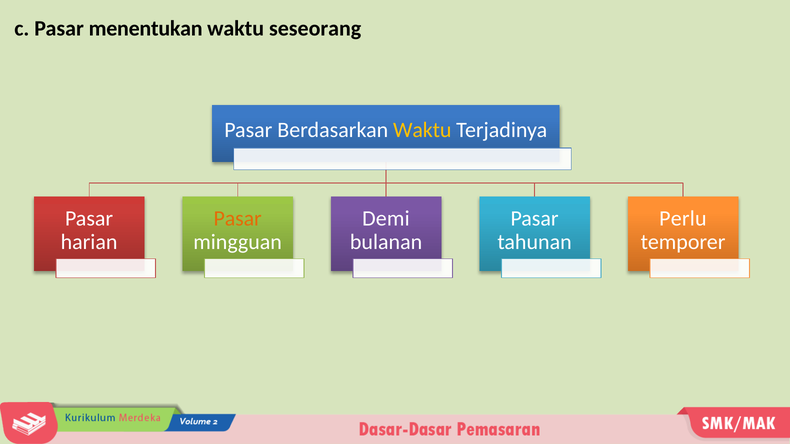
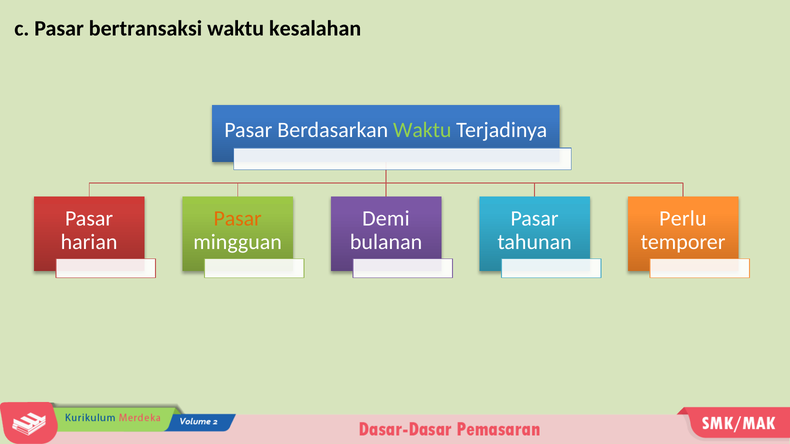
menentukan: menentukan -> bertransaksi (145, 28)
seseorang: seseorang -> kesalahan (315, 28)
Waktu colour: yellow -> light green (422, 130)
